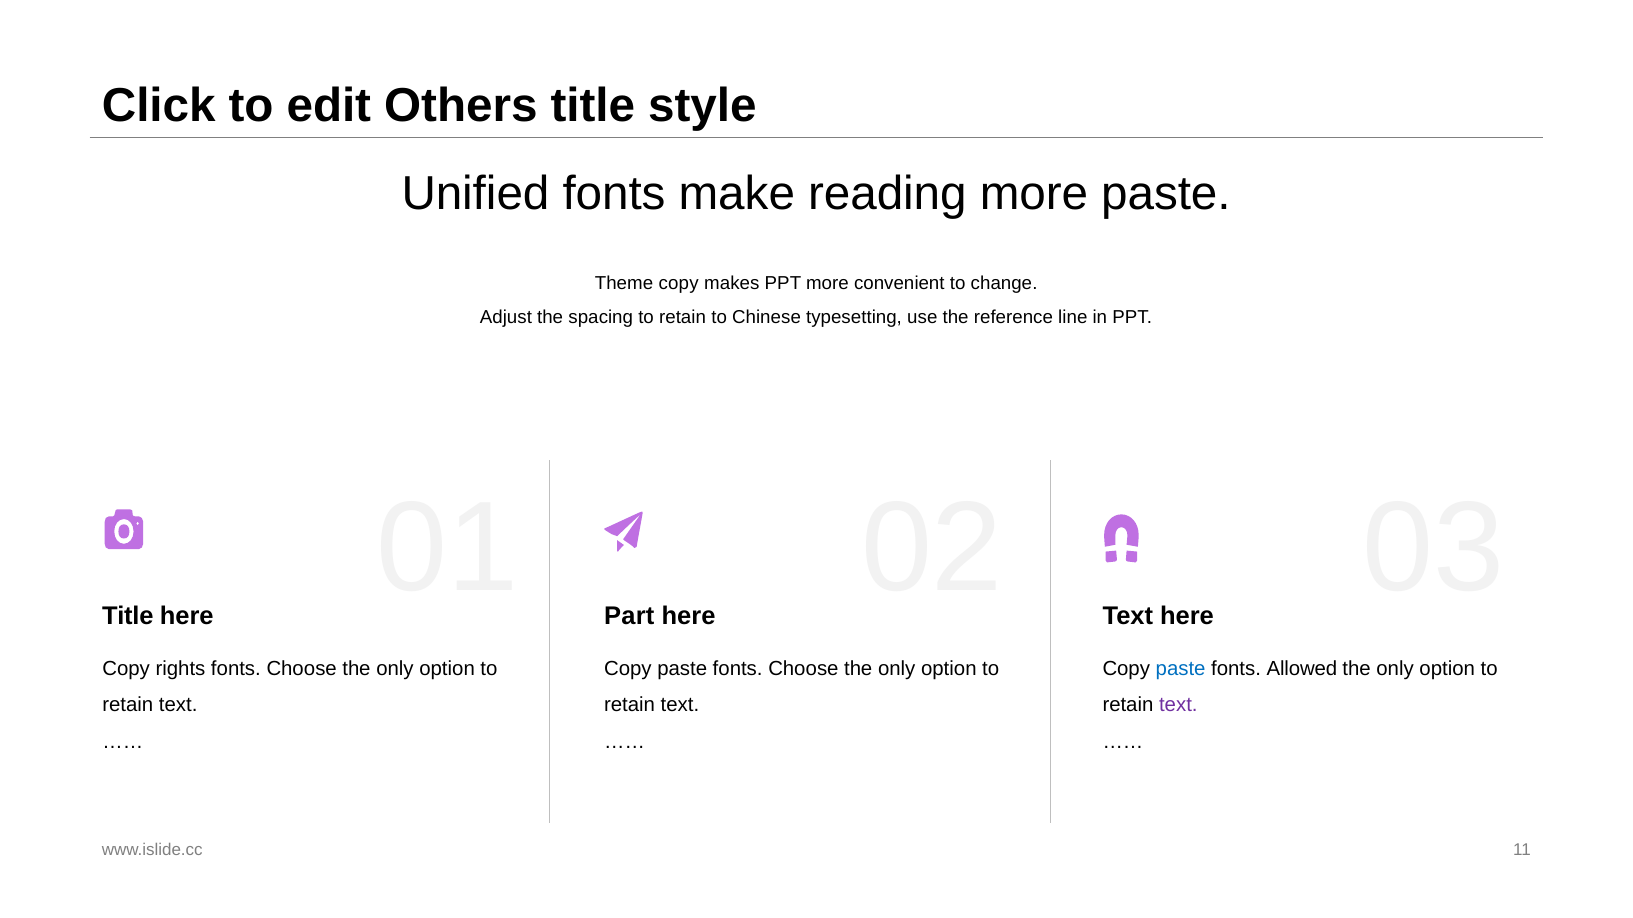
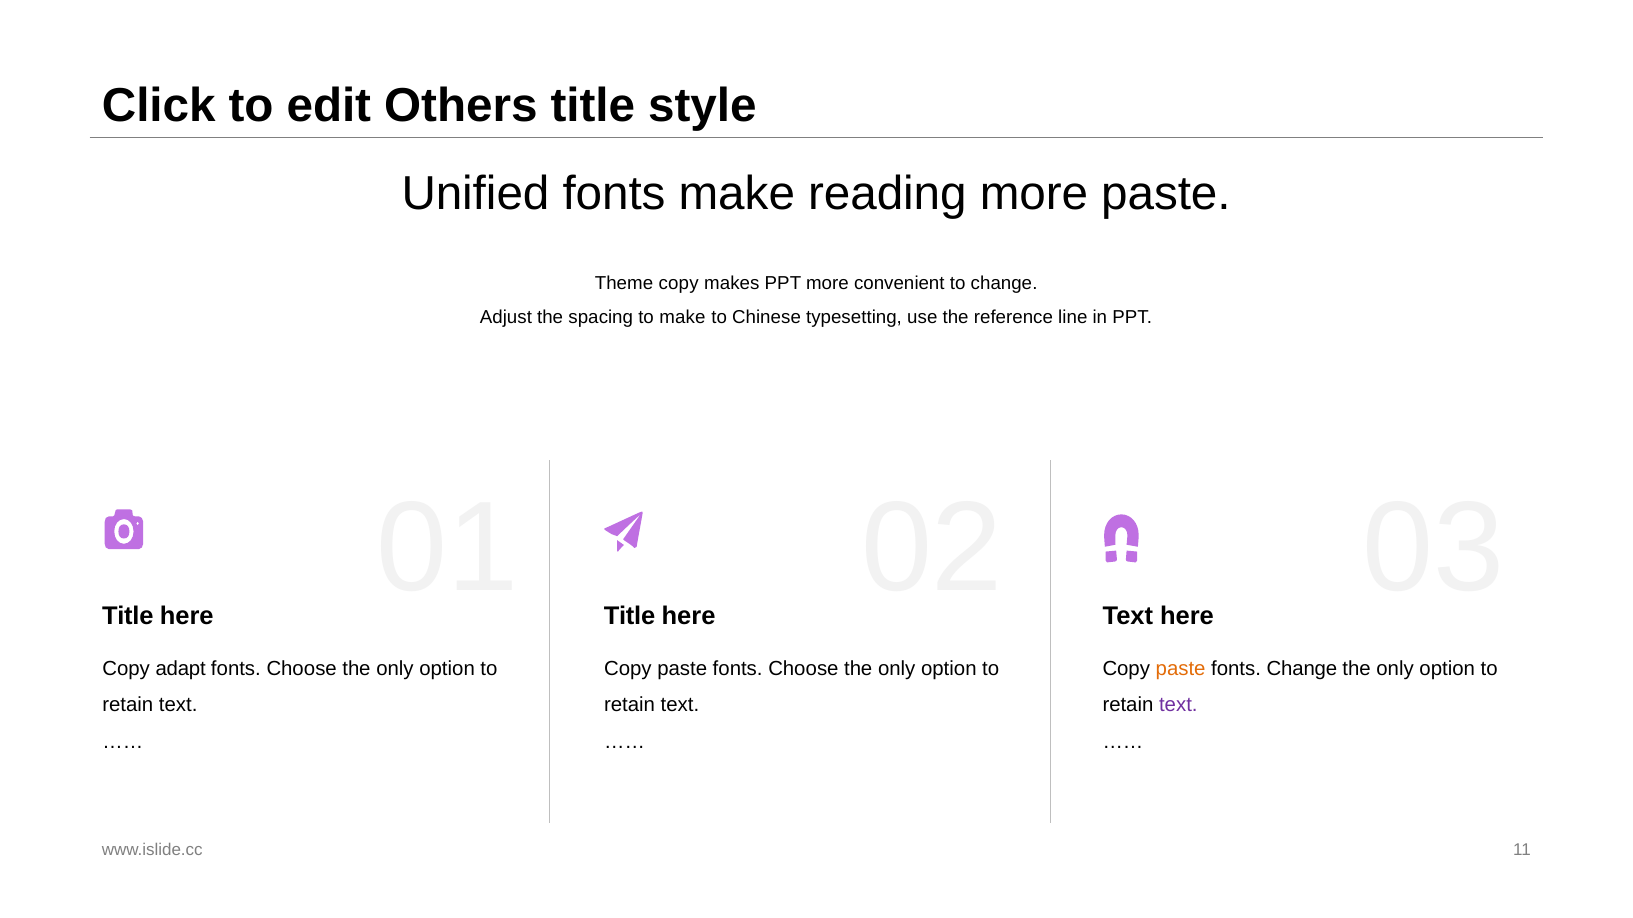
spacing to retain: retain -> make (682, 317)
Part: Part -> Title (630, 616)
rights: rights -> adapt (181, 669)
paste colour: blue -> orange (1181, 669)
fonts Allowed: Allowed -> Change (1302, 669)
